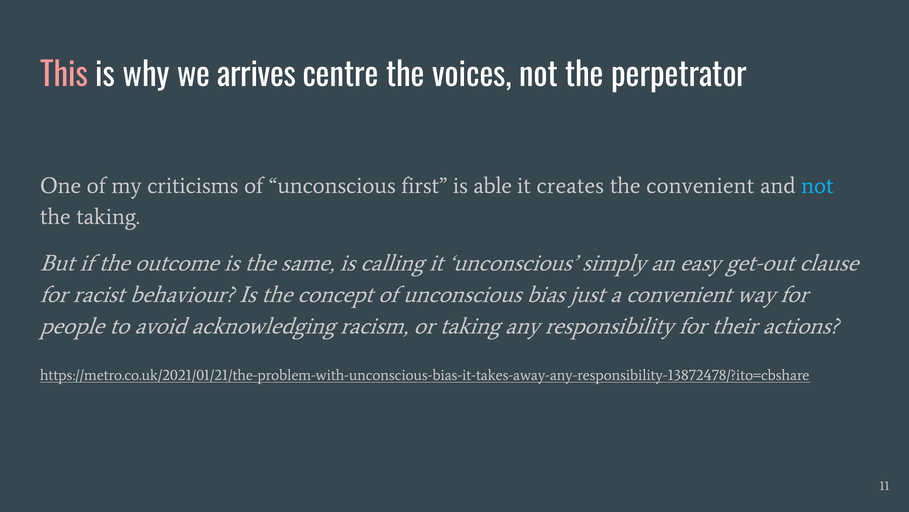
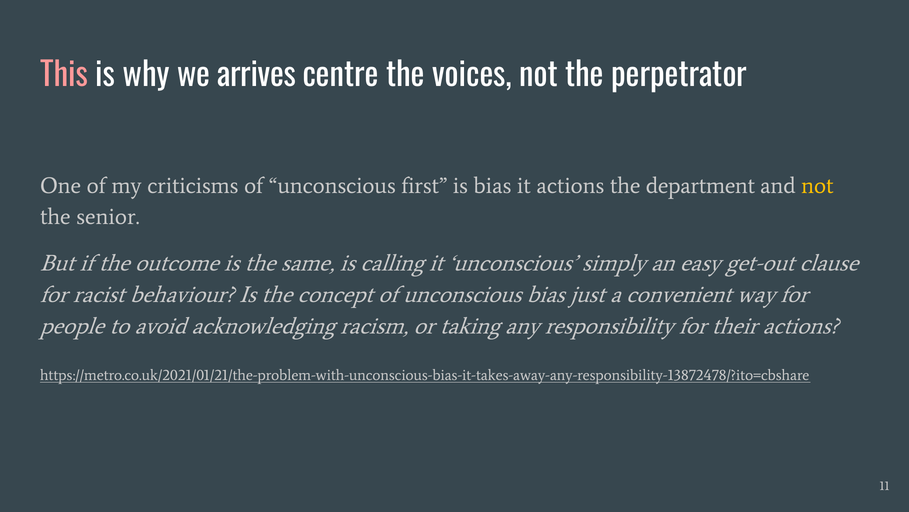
is able: able -> bias (492, 185)
it creates: creates -> actions (570, 185)
the convenient: convenient -> department (700, 185)
not colour: light blue -> yellow (817, 185)
the taking: taking -> senior (108, 217)
